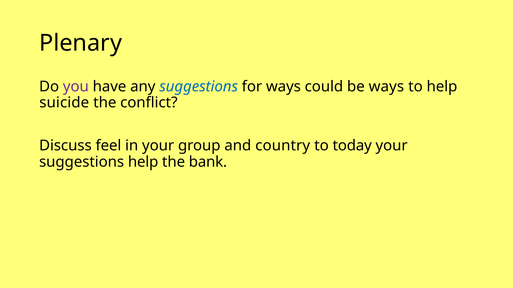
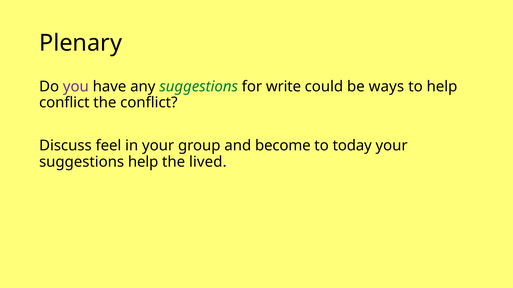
suggestions colour: blue -> green (199, 87)
for ways: ways -> write (283, 87)
suicide: suicide -> conflict (64, 103)
country: country -> become (283, 146)
bank: bank -> lived (208, 162)
